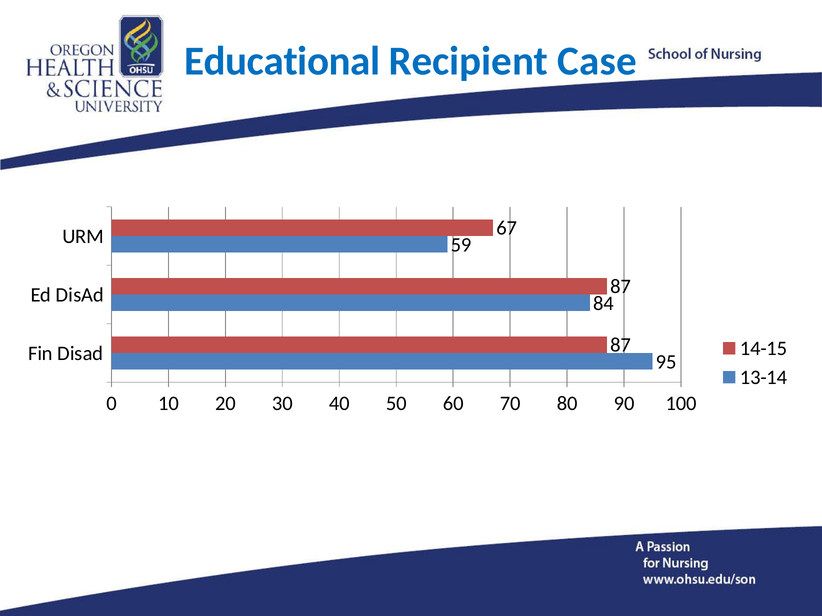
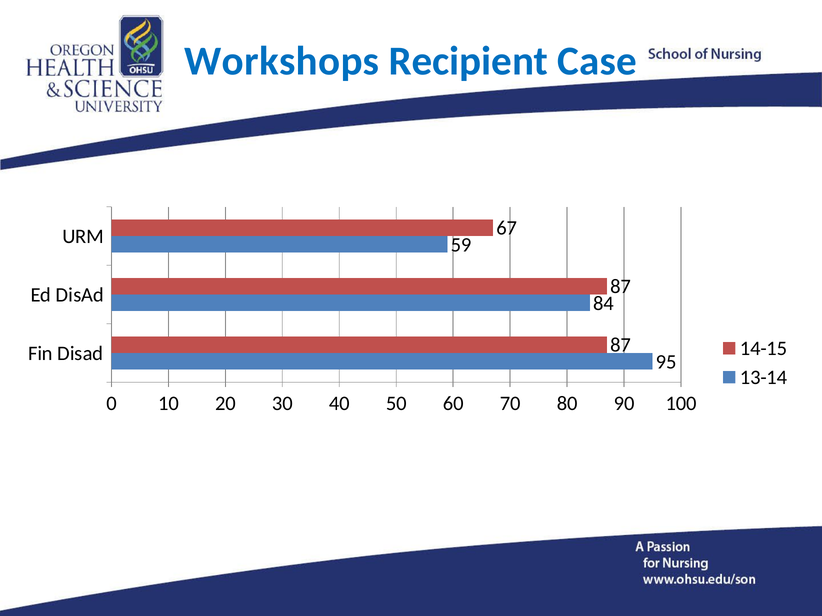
Educational: Educational -> Workshops (282, 61)
